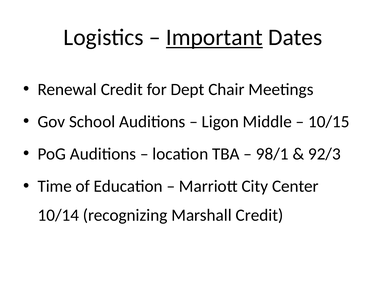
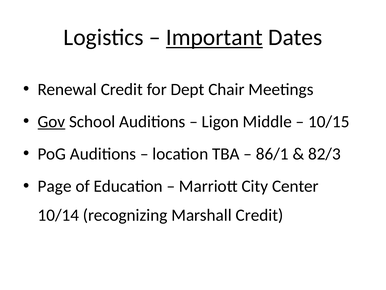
Gov underline: none -> present (51, 121)
98/1: 98/1 -> 86/1 (272, 154)
92/3: 92/3 -> 82/3 (324, 154)
Time: Time -> Page (55, 186)
